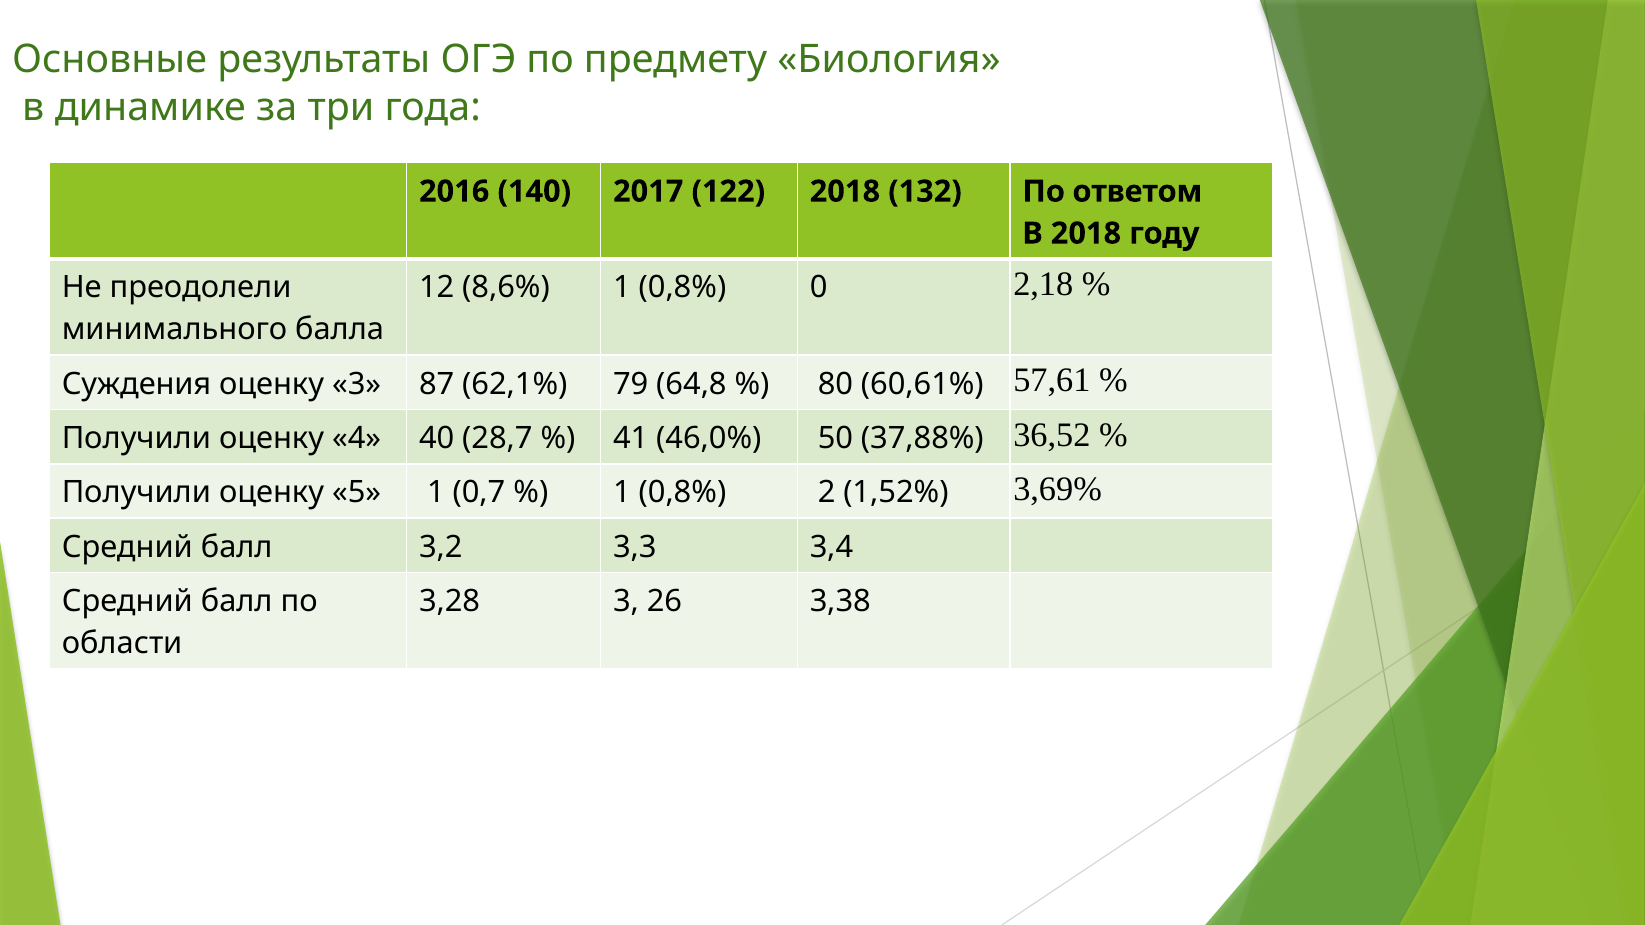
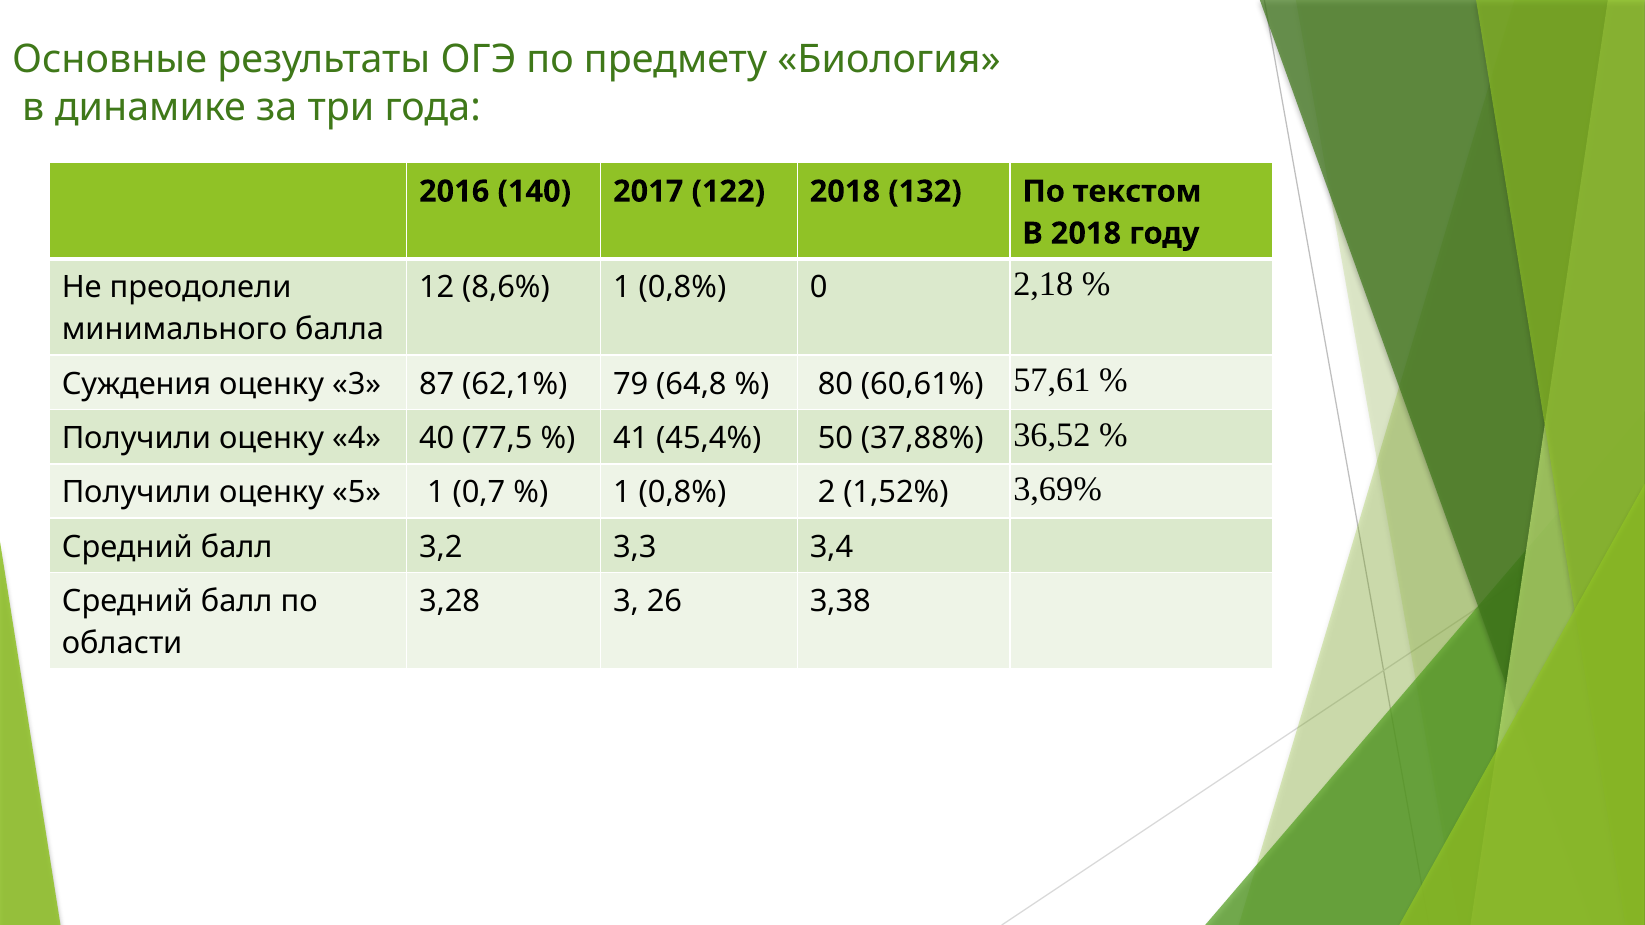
ответом: ответом -> текстом (1137, 192)
28,7: 28,7 -> 77,5 (497, 439)
46,0%: 46,0% -> 45,4% (709, 439)
